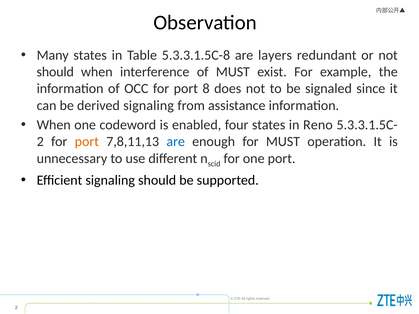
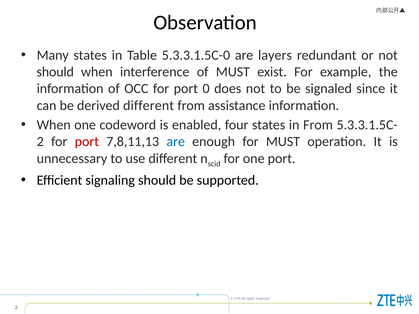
5.3.3.1.5C-8: 5.3.3.1.5C-8 -> 5.3.3.1.5C-0 (196, 55)
8: 8 -> 0 (206, 89)
derived signaling: signaling -> different (149, 106)
in Reno: Reno -> From (318, 125)
port colour: orange -> red (87, 142)
